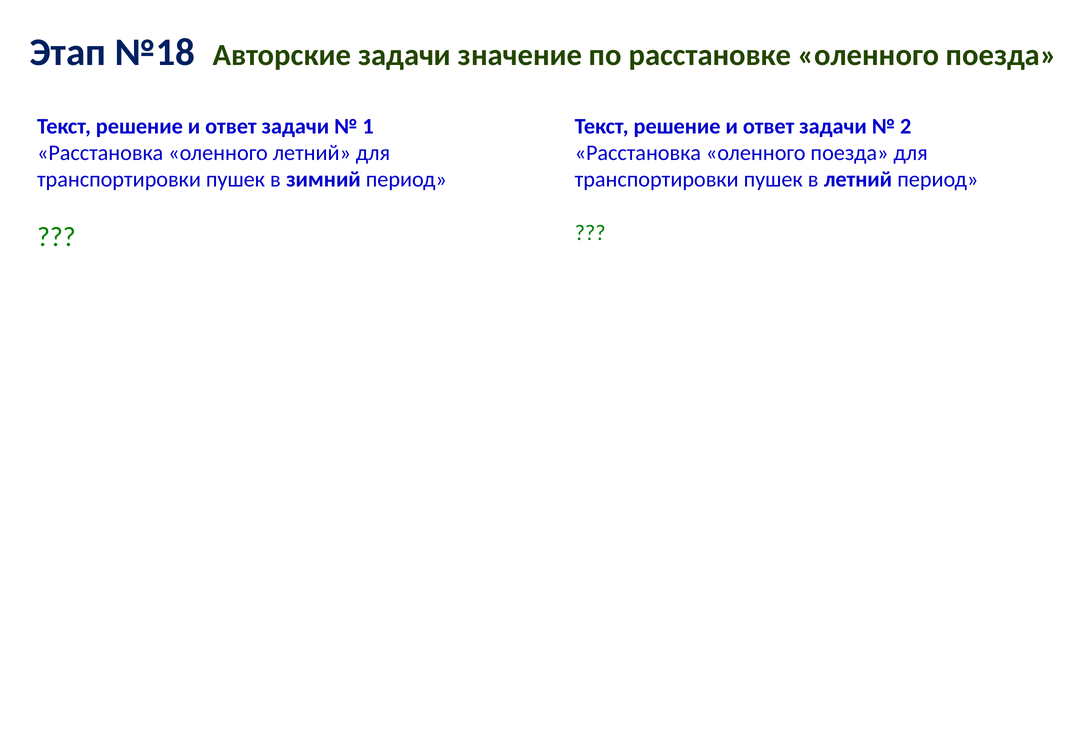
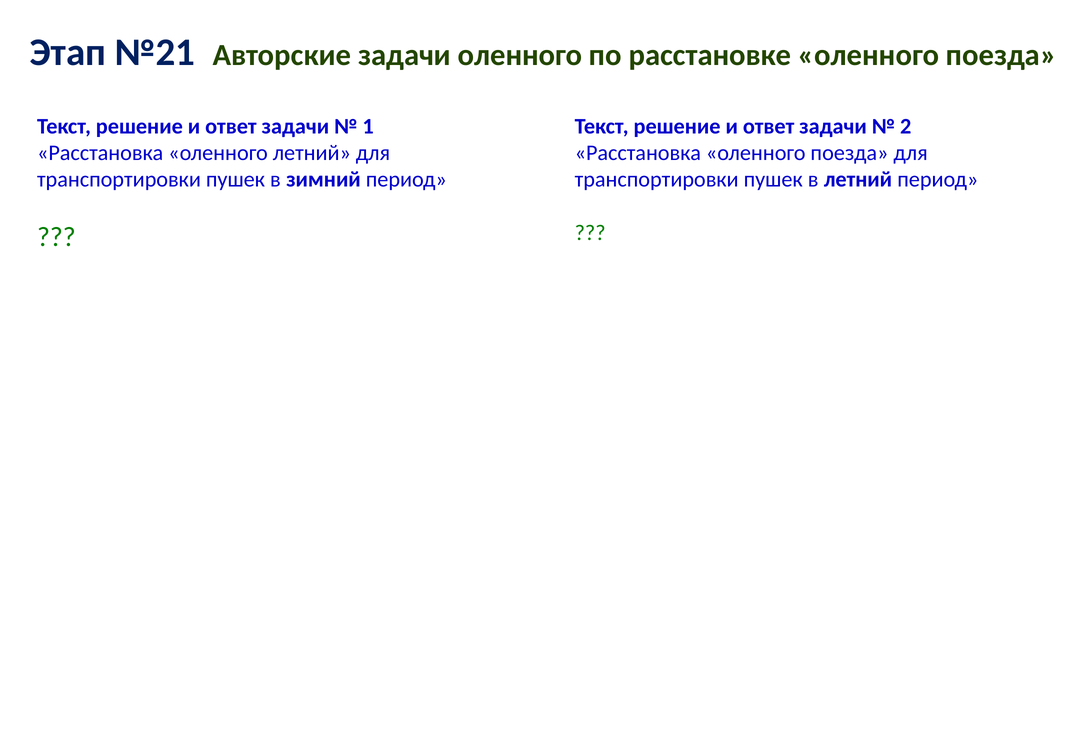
№18: №18 -> №21 (155, 52)
задачи значение: значение -> оленного (520, 55)
